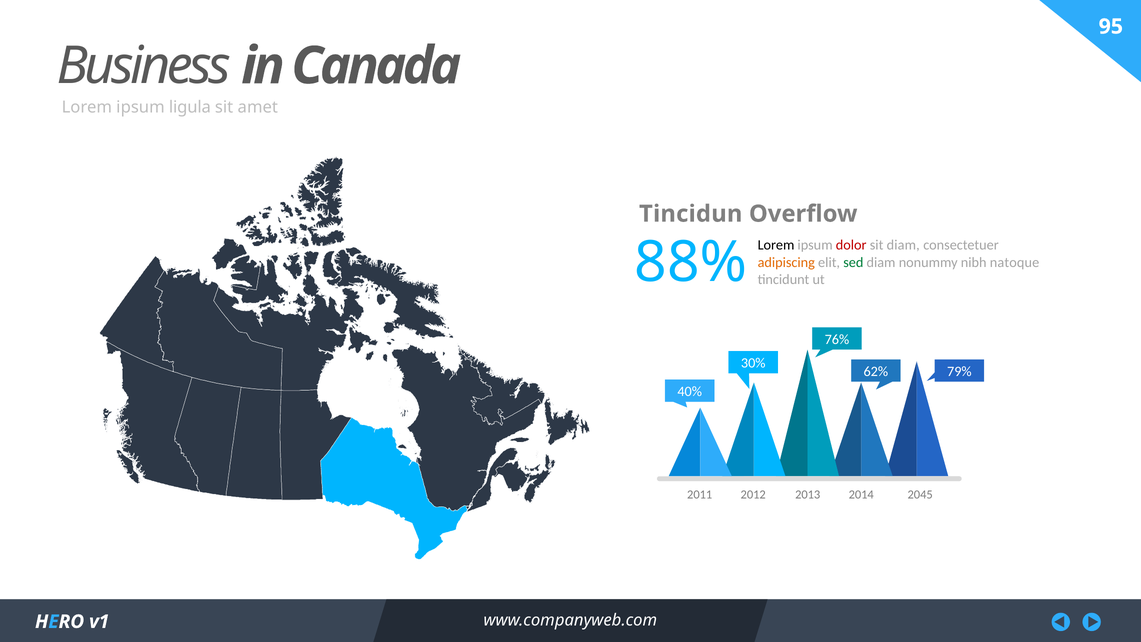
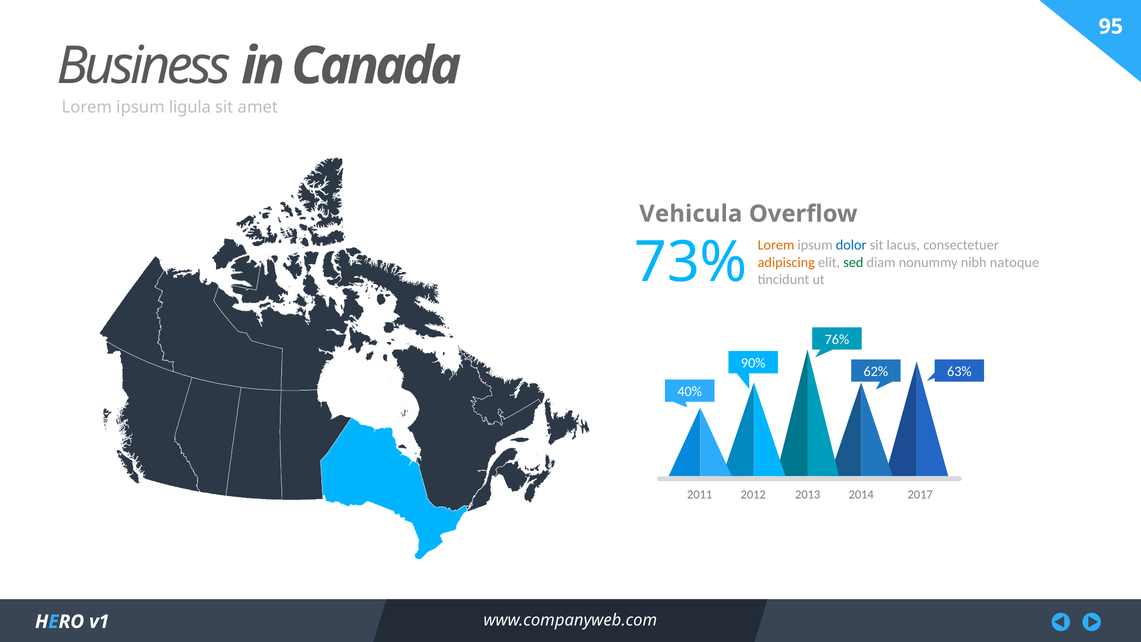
Tincidun: Tincidun -> Vehicula (691, 214)
Lorem colour: black -> orange (776, 245)
dolor colour: red -> blue (851, 245)
sit diam: diam -> lacus (903, 245)
88%: 88% -> 73% (691, 262)
30%: 30% -> 90% (753, 363)
79%: 79% -> 63% (959, 371)
2045: 2045 -> 2017 (920, 494)
